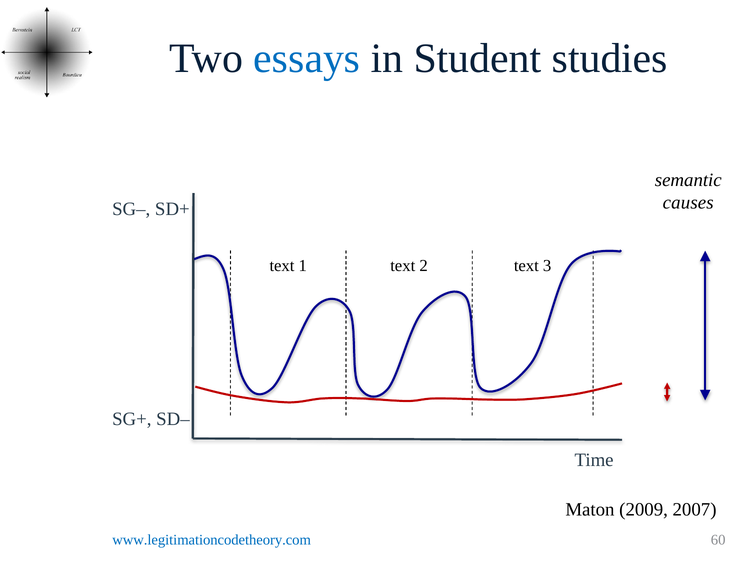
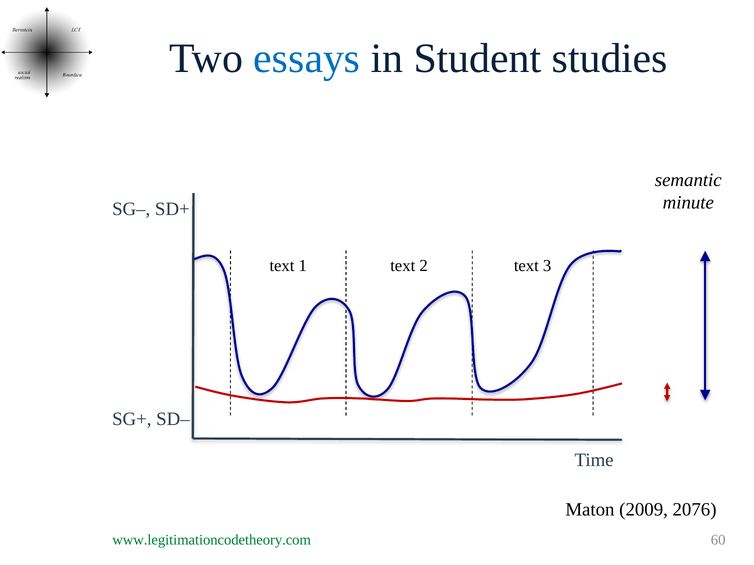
causes: causes -> minute (688, 203)
2007: 2007 -> 2076 (695, 510)
www.legitimationcodetheory.com colour: blue -> green (212, 540)
